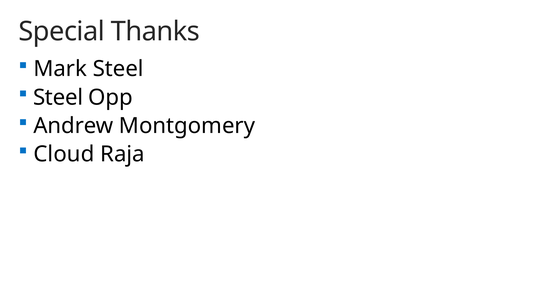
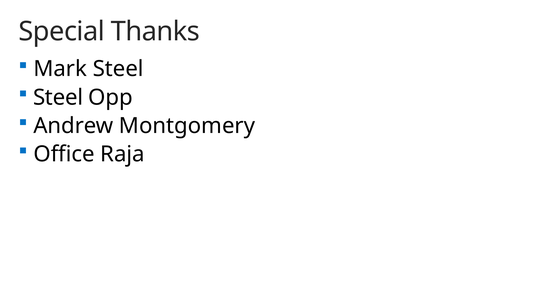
Cloud: Cloud -> Office (64, 154)
